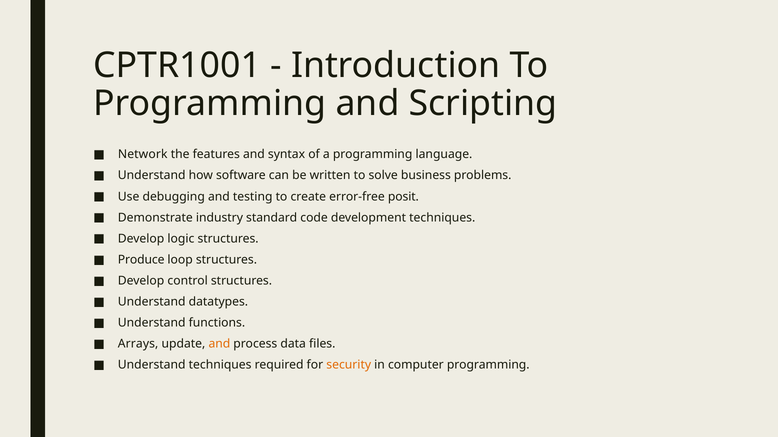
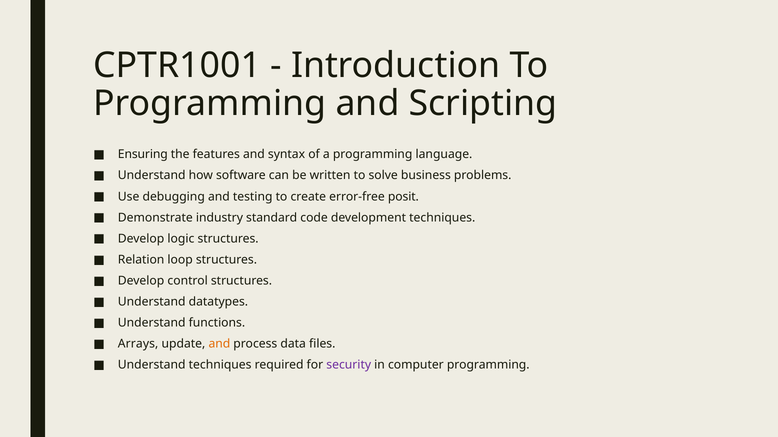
Network: Network -> Ensuring (143, 155)
Produce: Produce -> Relation (141, 260)
security colour: orange -> purple (349, 365)
